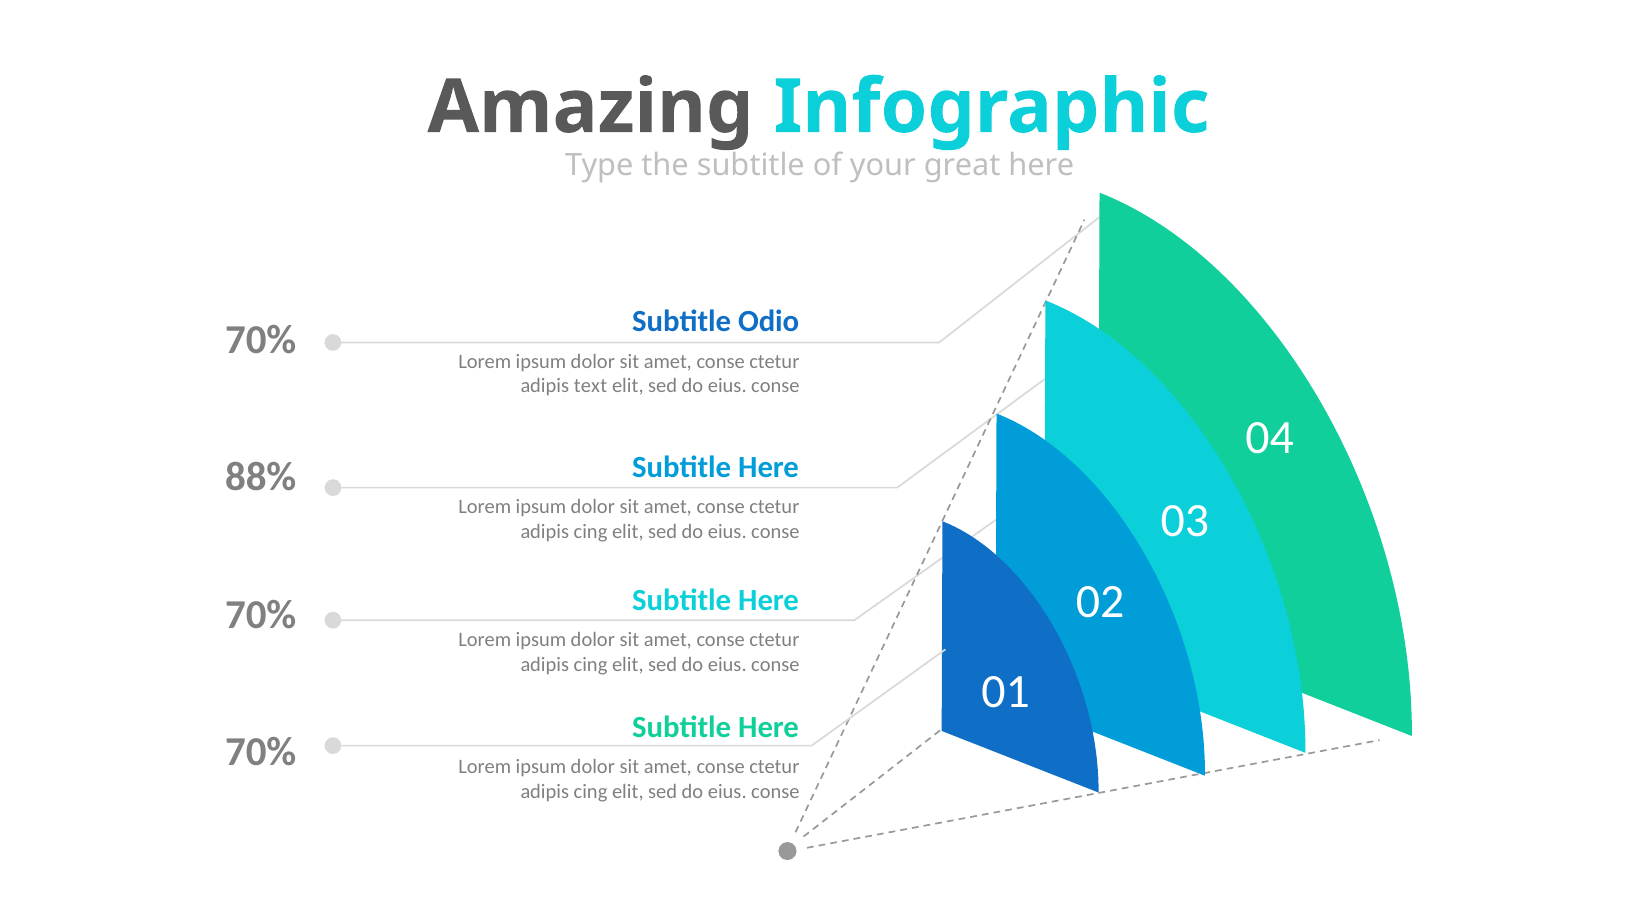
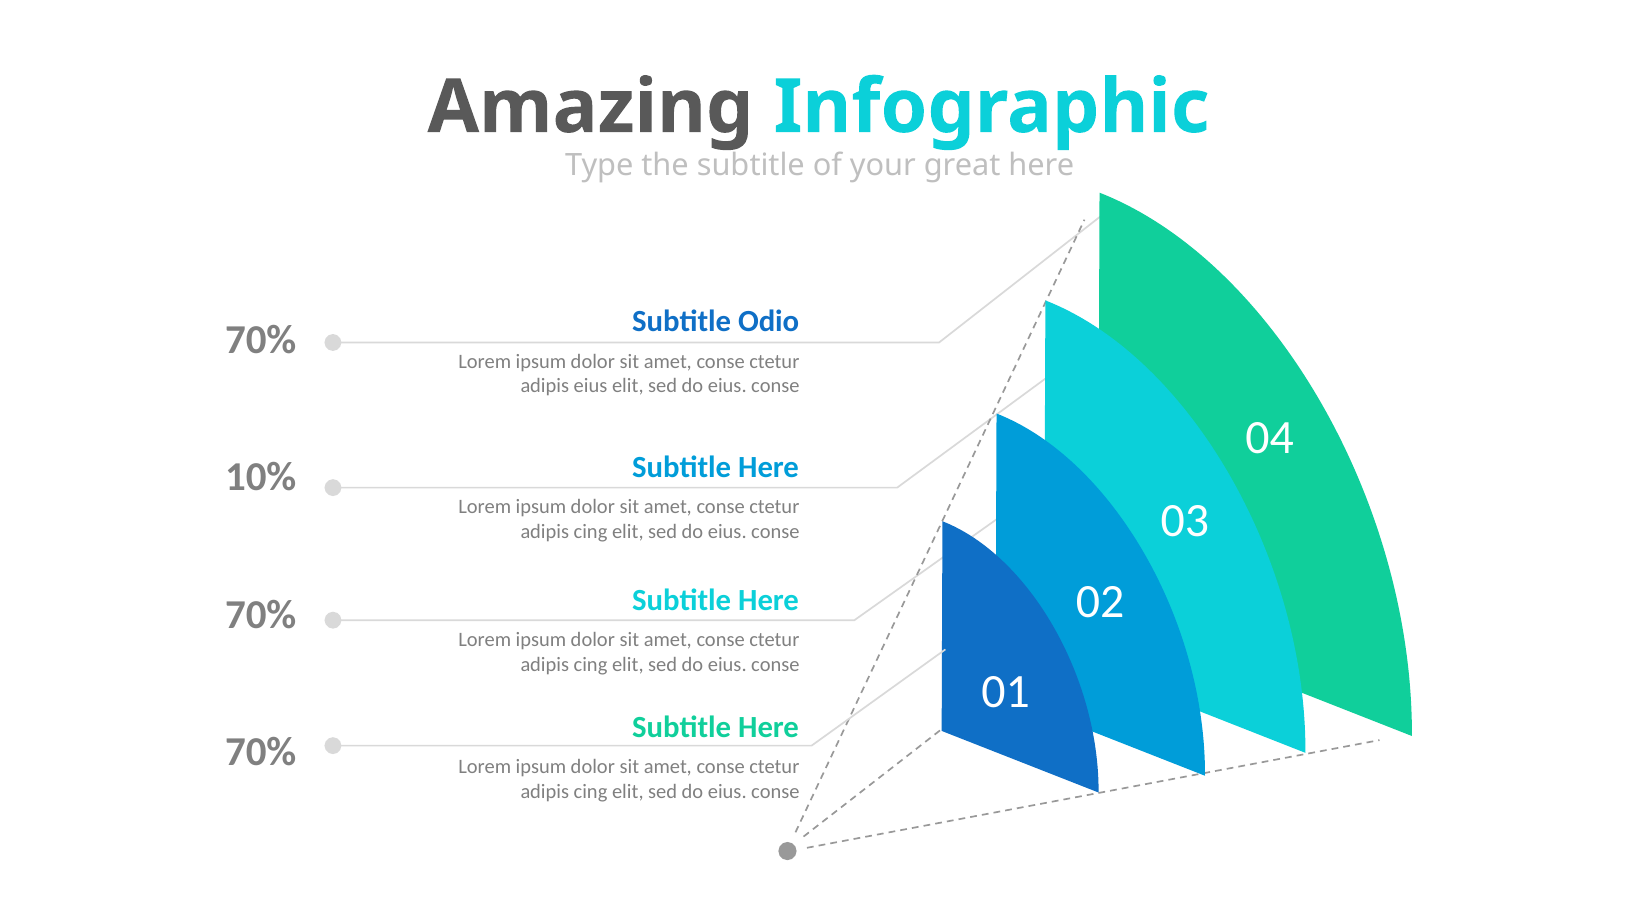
adipis text: text -> eius (591, 386)
88%: 88% -> 10% (261, 478)
